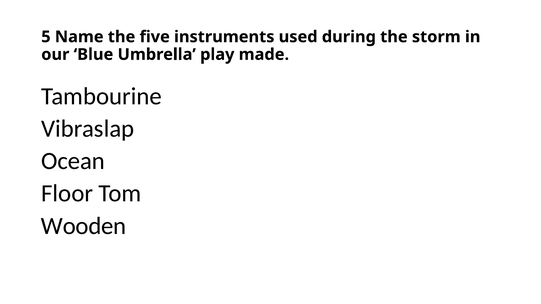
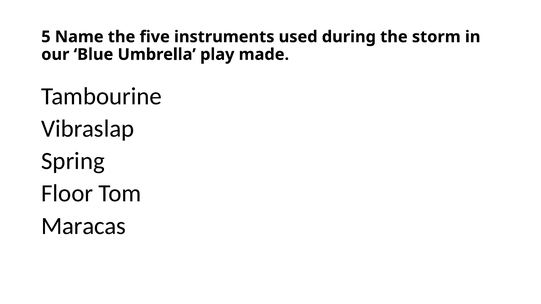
Ocean: Ocean -> Spring (73, 161)
Wooden: Wooden -> Maracas (84, 226)
